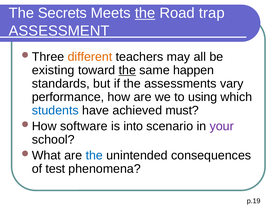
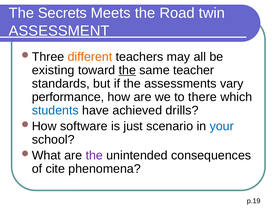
the underline: present -> none (145, 13)
trap: trap -> twin (212, 13)
happen: happen -> teacher (194, 70)
using: using -> there (202, 97)
must: must -> drills (182, 110)
into: into -> just (133, 126)
your colour: purple -> blue (222, 126)
the colour: blue -> purple (94, 156)
test: test -> cite (55, 169)
